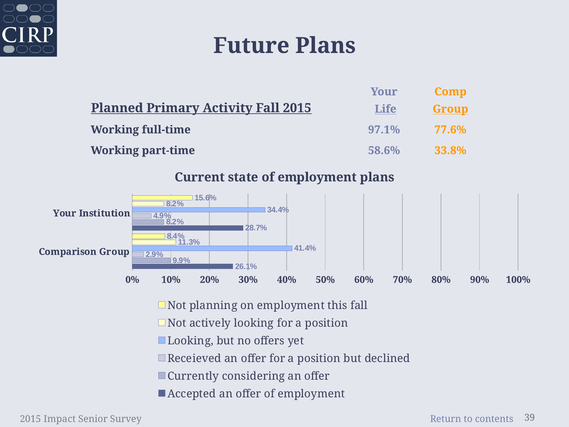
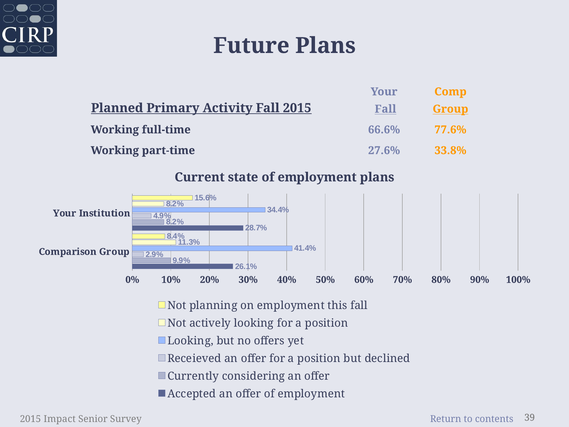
Life: Life -> Fall (385, 109)
97.1%: 97.1% -> 66.6% (384, 130)
58.6%: 58.6% -> 27.6% (384, 150)
